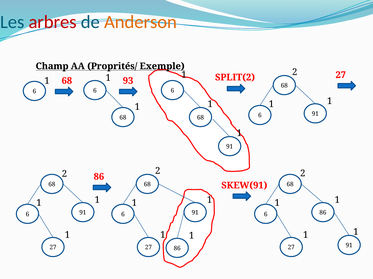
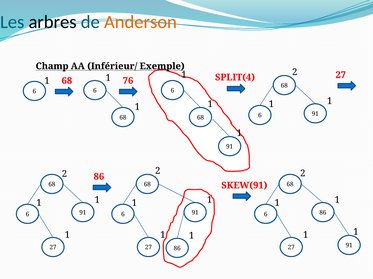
arbres colour: red -> black (53, 22)
Proprités/: Proprités/ -> Inférieur/ (112, 66)
SPLIT(2: SPLIT(2 -> SPLIT(4 (235, 78)
93: 93 -> 76 (128, 81)
